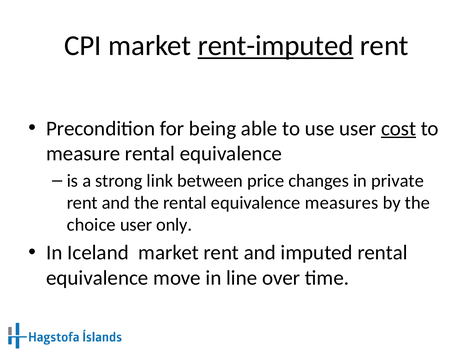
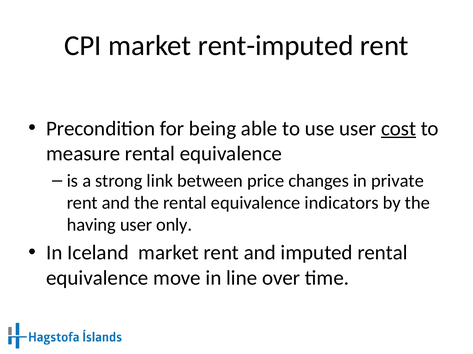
rent-imputed underline: present -> none (276, 46)
measures: measures -> indicators (342, 203)
choice: choice -> having (91, 225)
